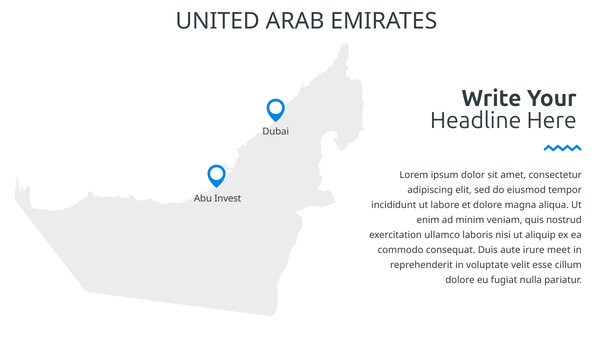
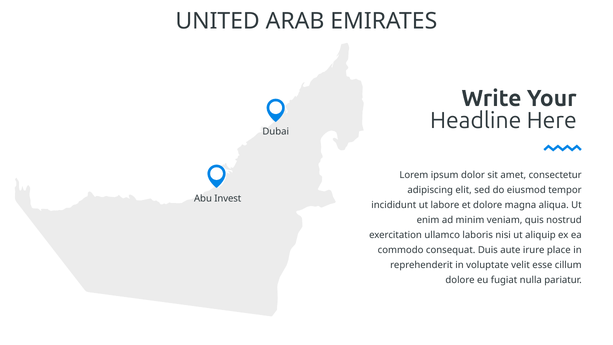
meet: meet -> place (559, 250)
